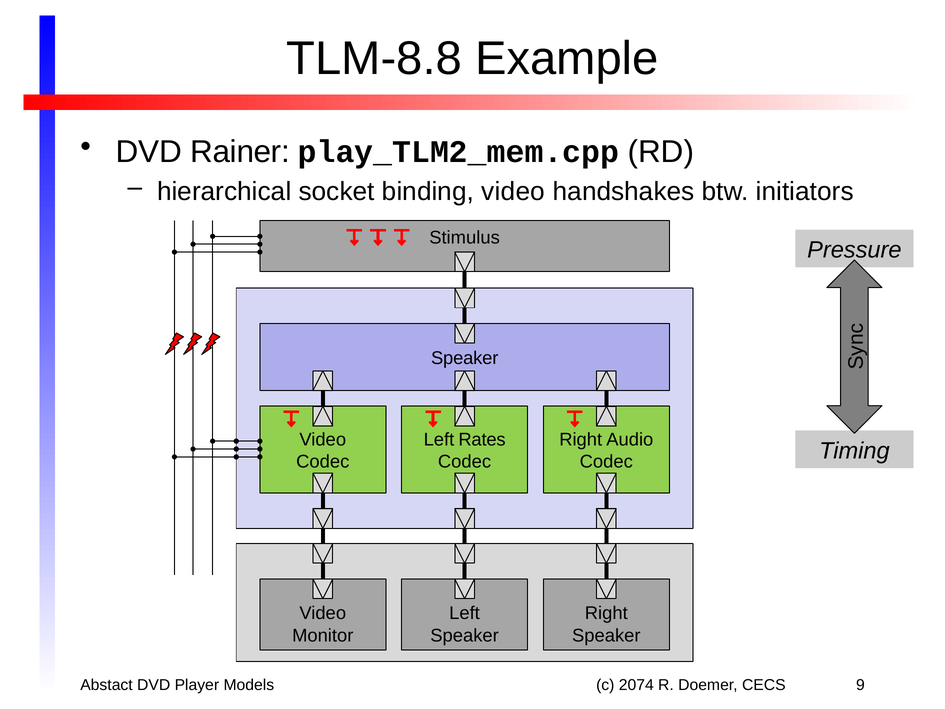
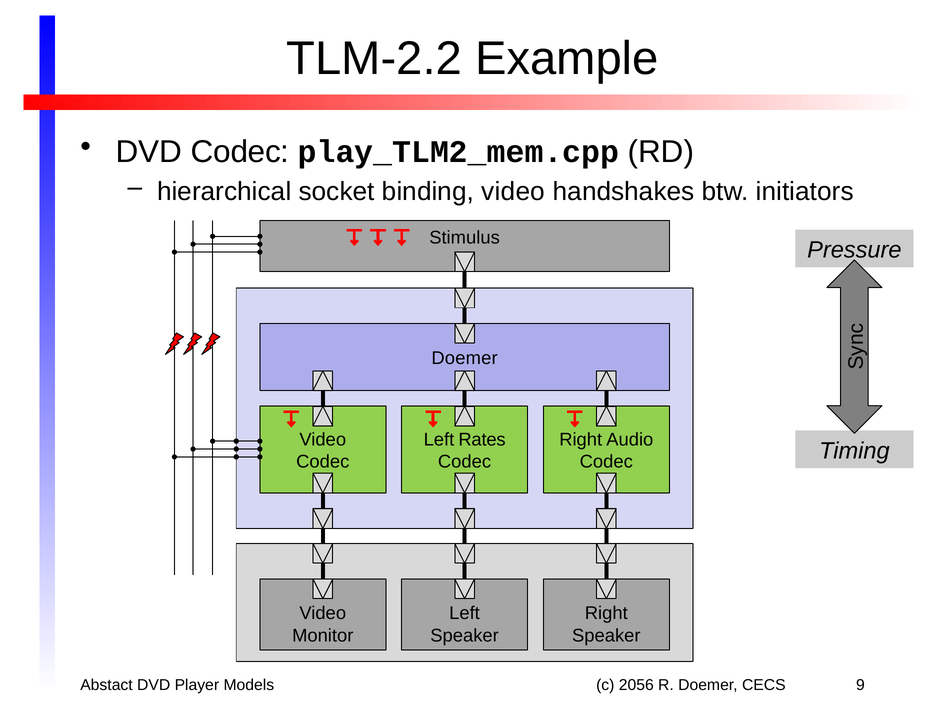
TLM-8.8: TLM-8.8 -> TLM-2.2 (374, 58)
DVD Rainer: Rainer -> Codec (240, 152)
Speaker: Speaker -> Doemer (465, 358)
2074: 2074 -> 2056 (636, 685)
